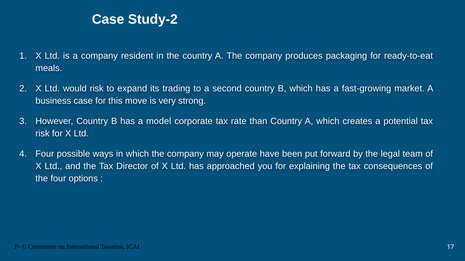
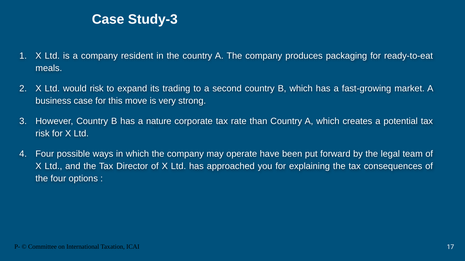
Study-2: Study-2 -> Study-3 (153, 19)
model: model -> nature (159, 121)
